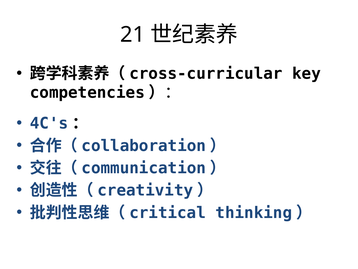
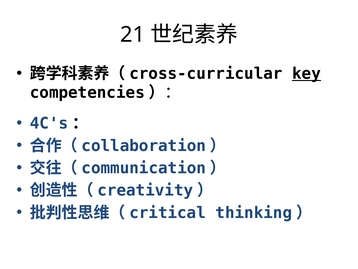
key underline: none -> present (306, 73)
